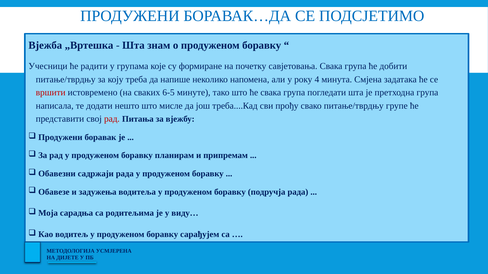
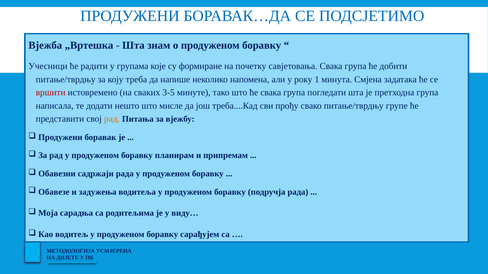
4: 4 -> 1 (317, 80)
6-5: 6-5 -> 3-5 (169, 93)
рад colour: red -> orange (112, 119)
